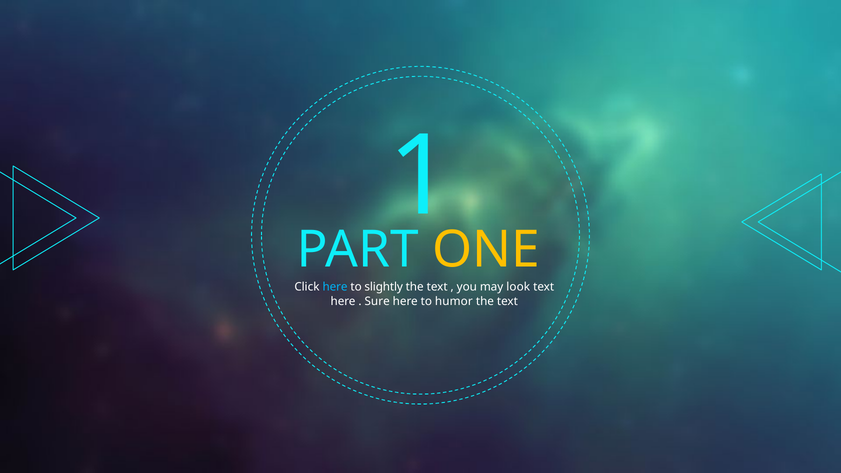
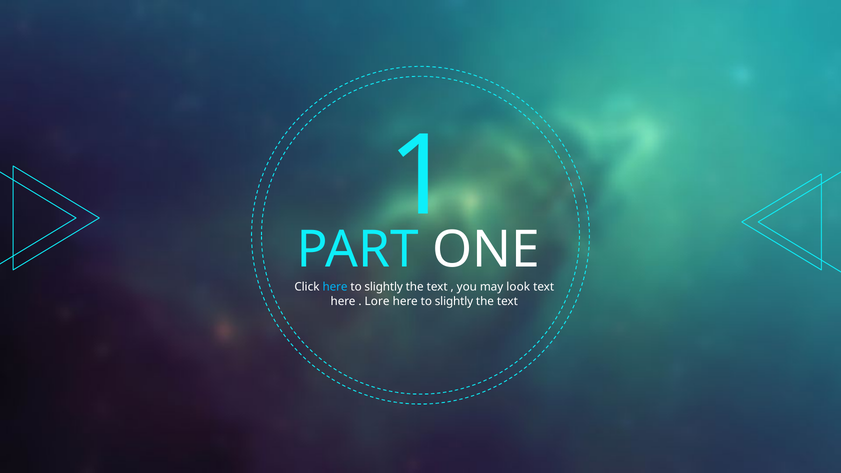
ONE colour: yellow -> white (486, 250)
Sure: Sure -> Lore (377, 301)
humor: humor -> slightly (454, 301)
